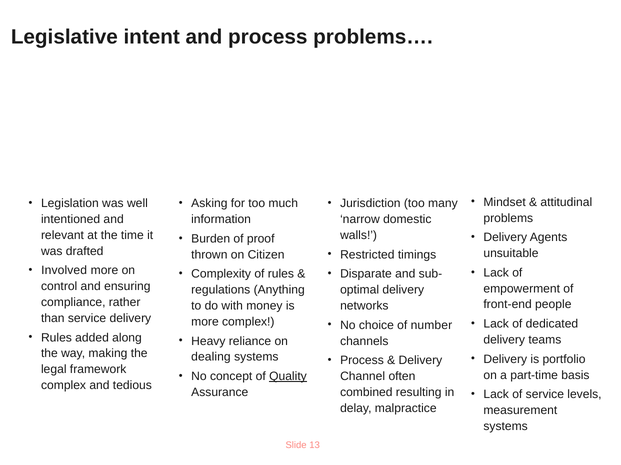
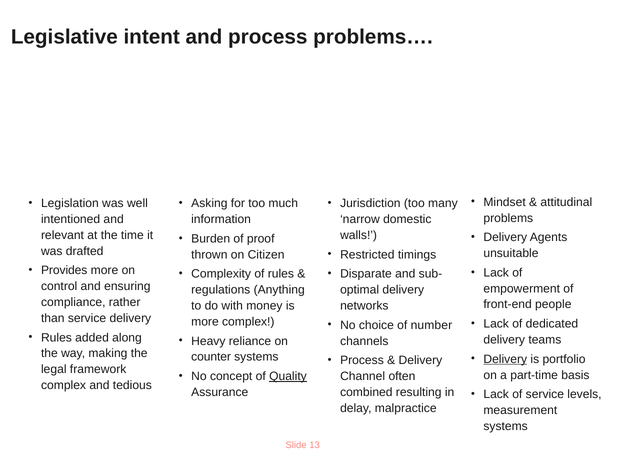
Involved: Involved -> Provides (64, 271)
dealing: dealing -> counter (211, 358)
Delivery underline: none -> present (505, 360)
